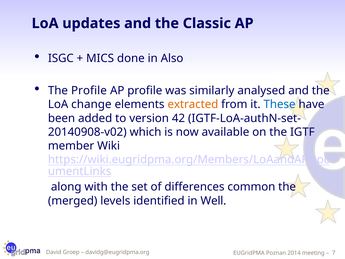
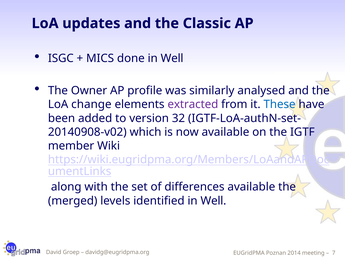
done in Also: Also -> Well (172, 58)
The Profile: Profile -> Owner (89, 91)
extracted colour: orange -> purple (193, 104)
42: 42 -> 32 (178, 118)
differences common: common -> available (251, 187)
